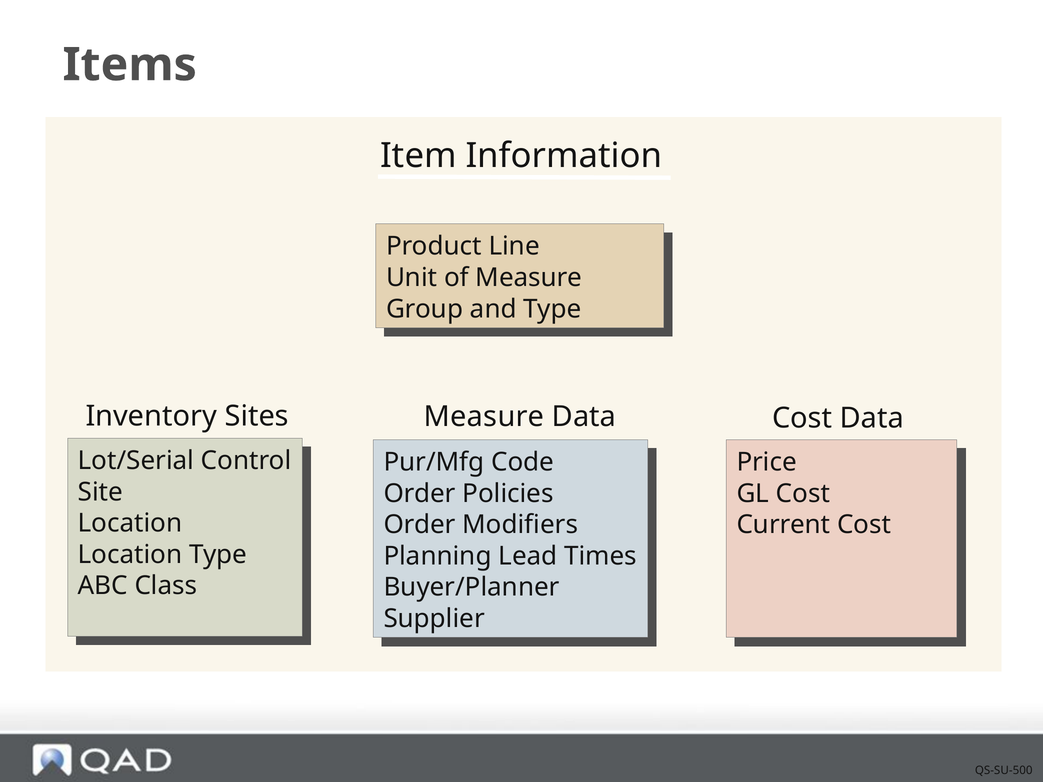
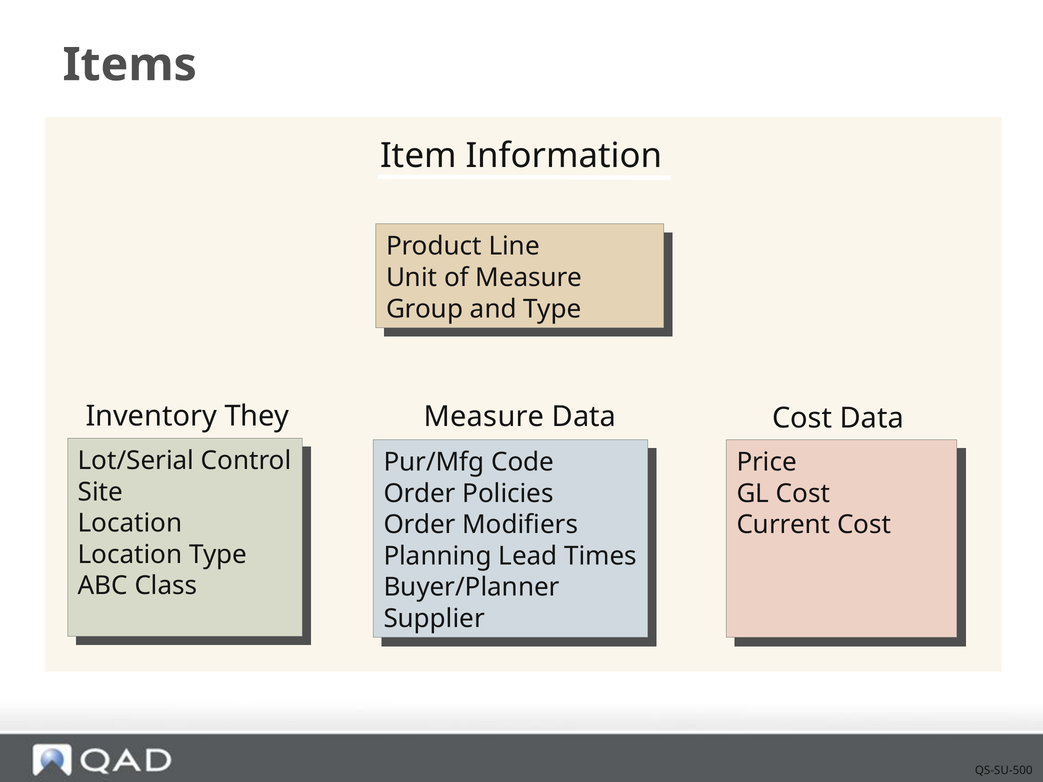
Sites: Sites -> They (257, 417)
